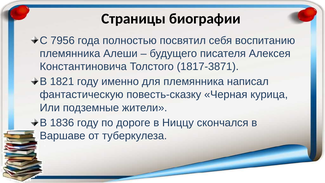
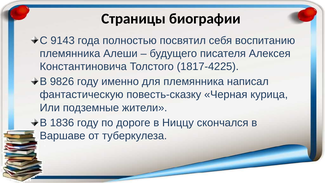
7956: 7956 -> 9143 (63, 40)
1817-3871: 1817-3871 -> 1817-4225 (208, 66)
1821: 1821 -> 9826 (62, 82)
